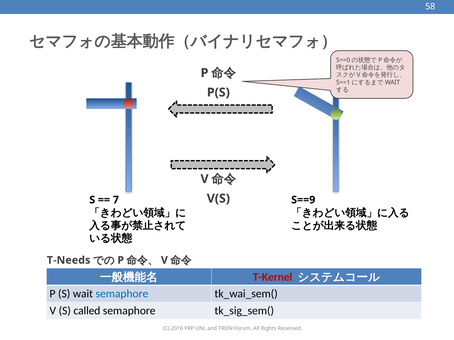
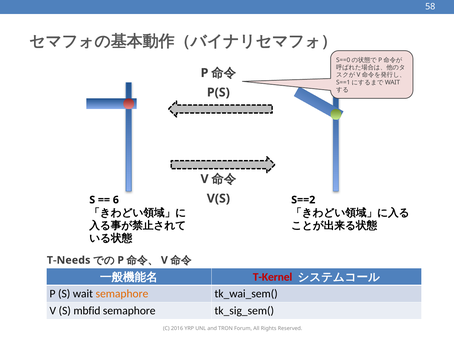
7: 7 -> 6 (116, 200)
S==9: S==9 -> S==2 (303, 200)
semaphore colour: blue -> orange (122, 294)
called: called -> mbfid (87, 311)
